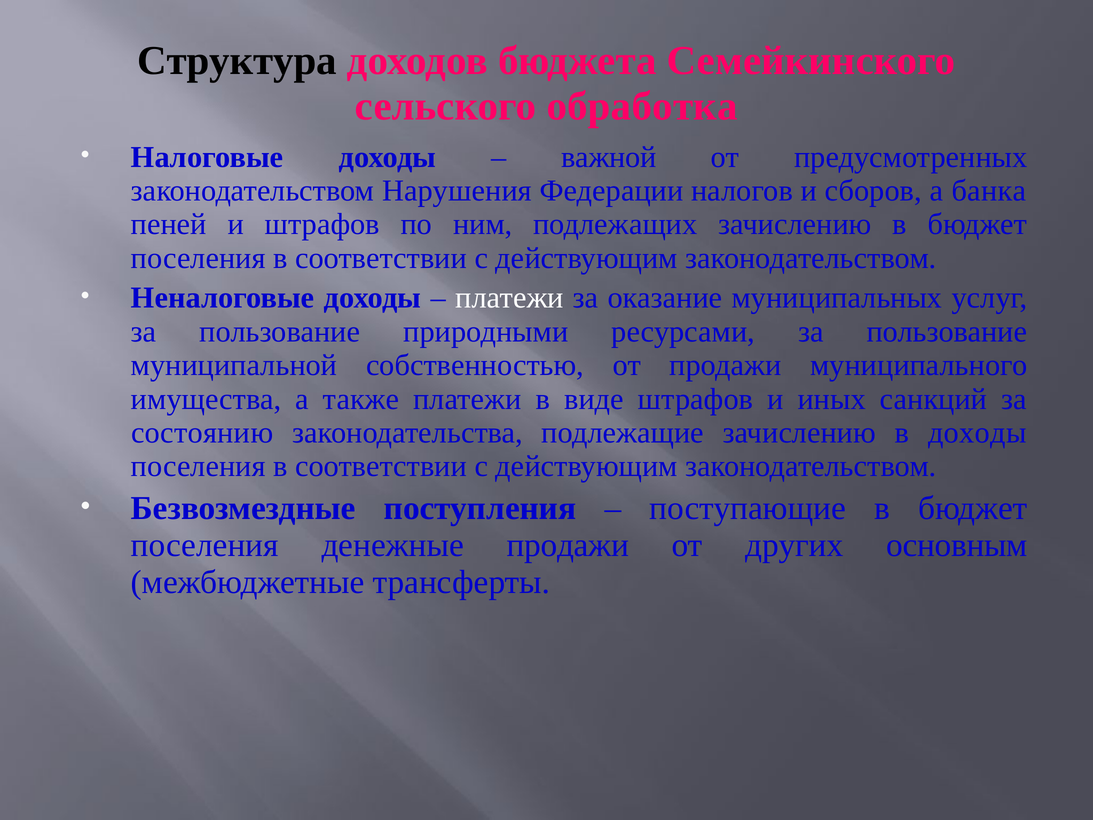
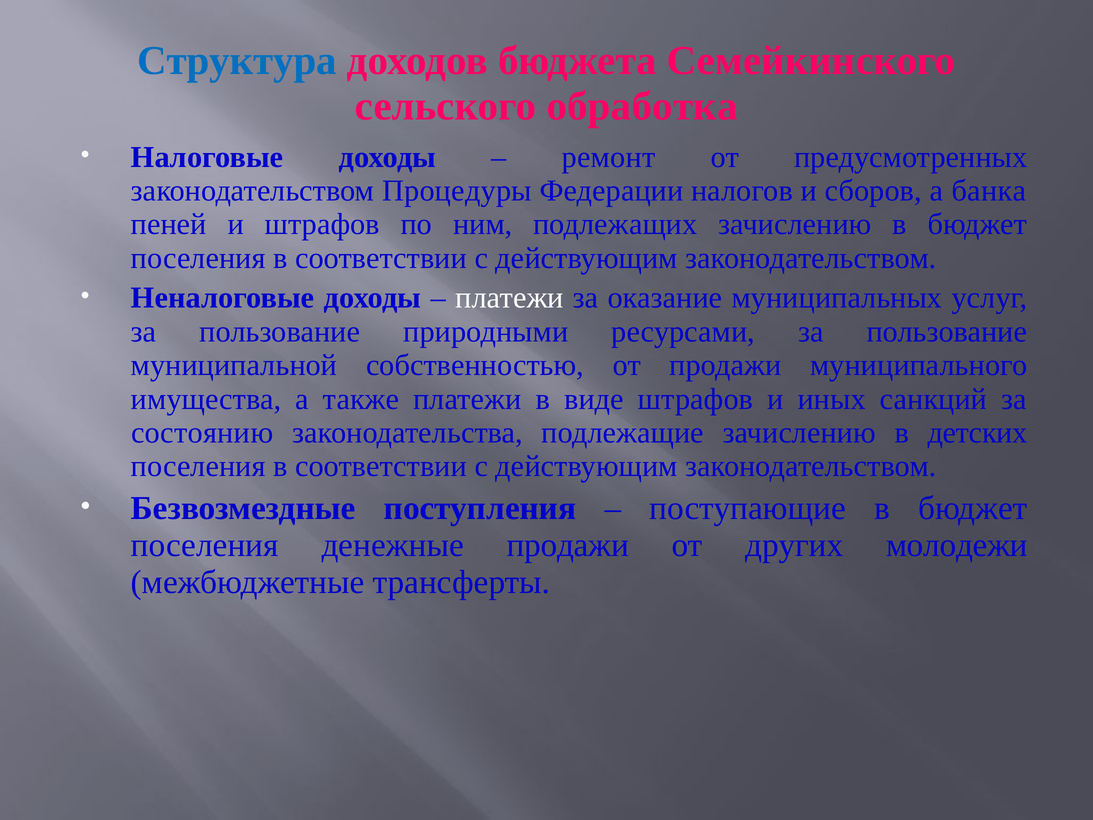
Структура colour: black -> blue (237, 61)
важной: важной -> ремонт (609, 157)
Нарушения: Нарушения -> Процедуры (457, 191)
в доходы: доходы -> детских (978, 433)
основным: основным -> молодежи (957, 545)
